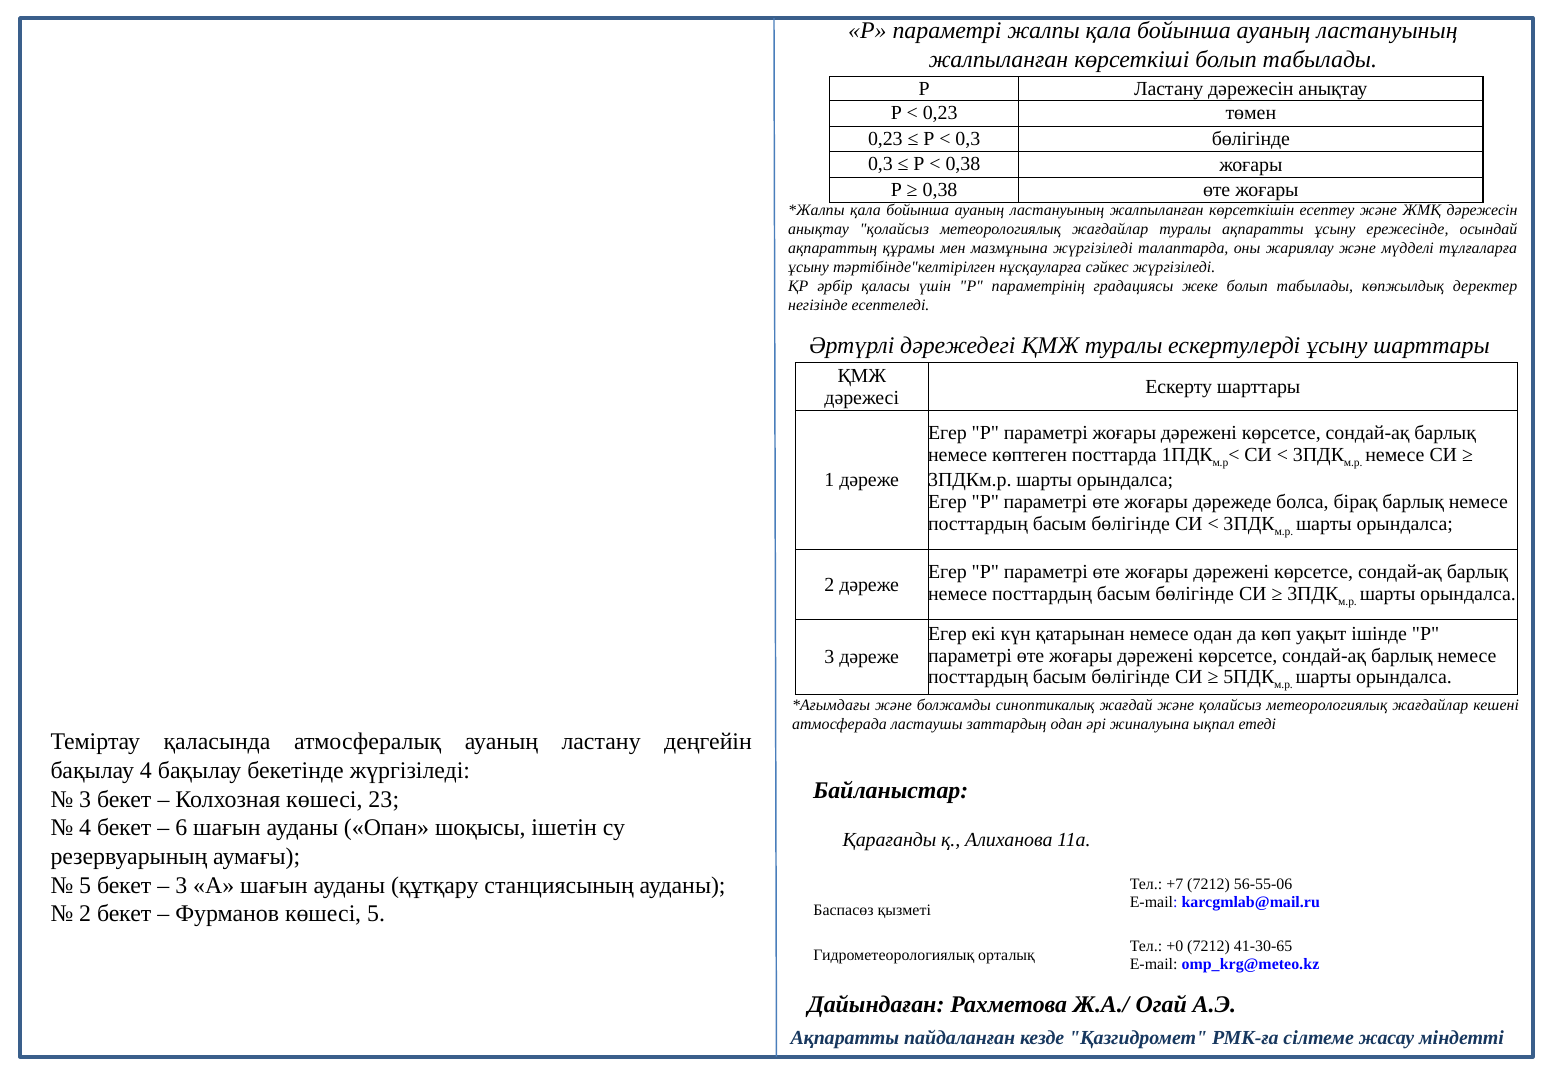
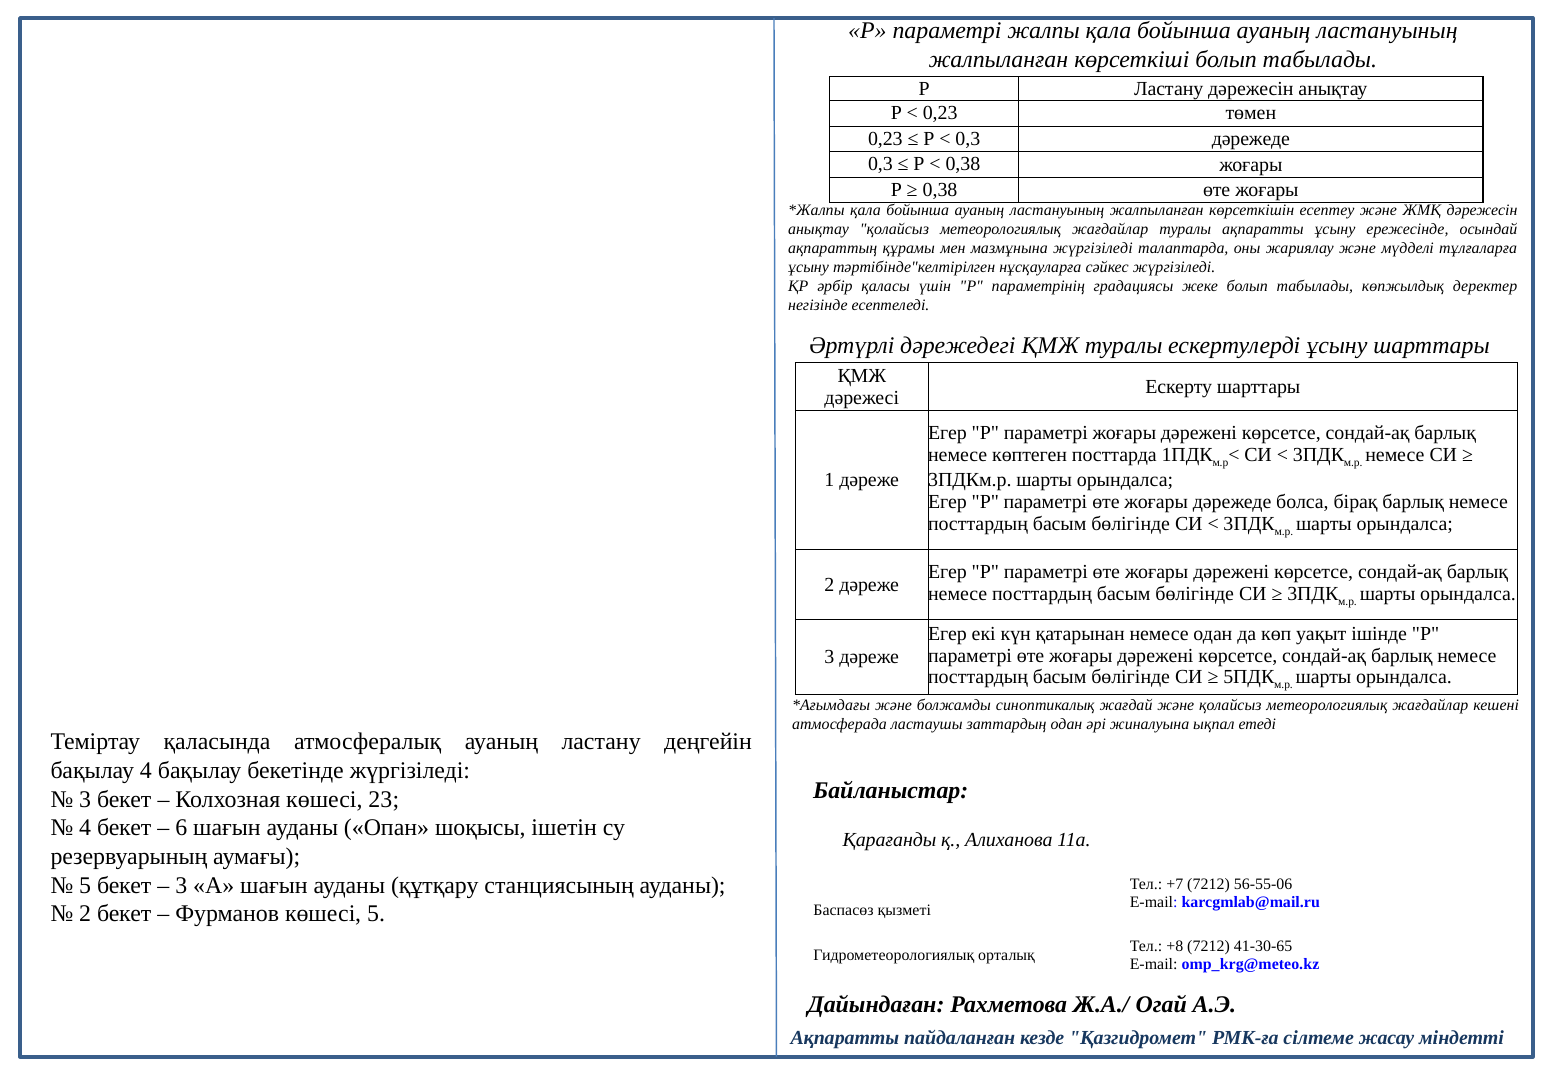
0,3 бөлігінде: бөлігінде -> дәрежеде (1251, 139)
+0: +0 -> +8 (1175, 946)
